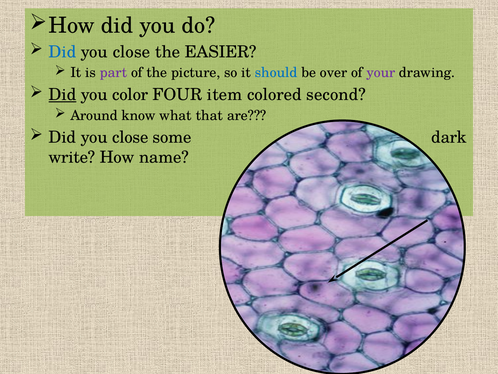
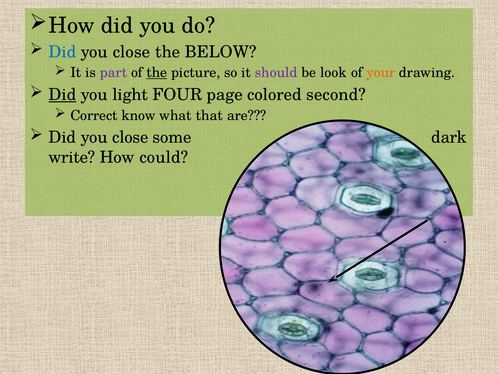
EASIER: EASIER -> BELOW (221, 52)
the underline: none -> present (157, 73)
should colour: blue -> purple (276, 73)
over: over -> look (333, 73)
your colour: purple -> orange (381, 73)
color: color -> light (130, 94)
item: item -> page (225, 94)
Around: Around -> Correct (94, 115)
name: name -> could (164, 157)
